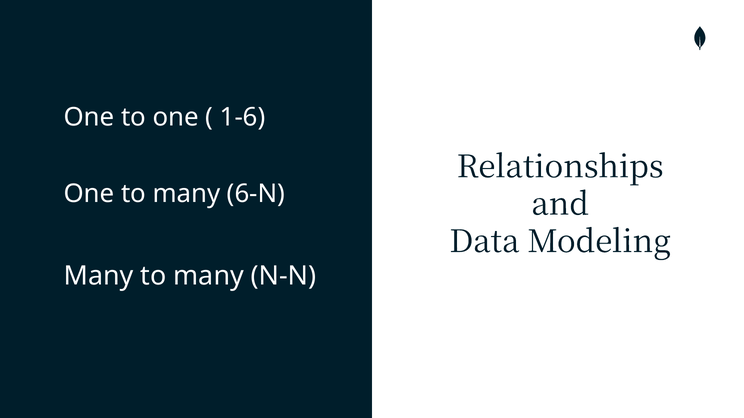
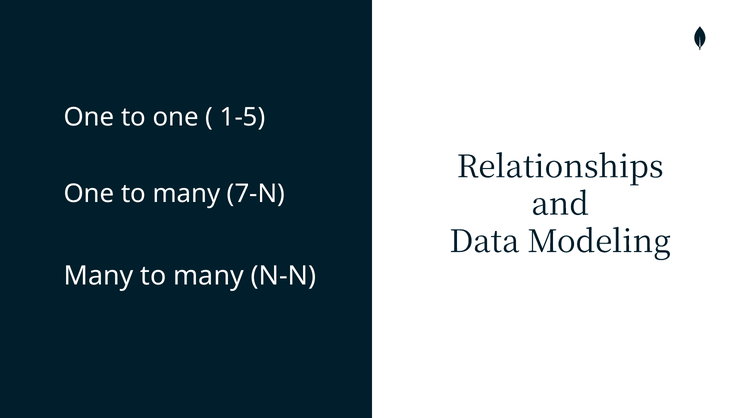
1-6: 1-6 -> 1-5 (243, 117)
6-N: 6-N -> 7-N (256, 194)
